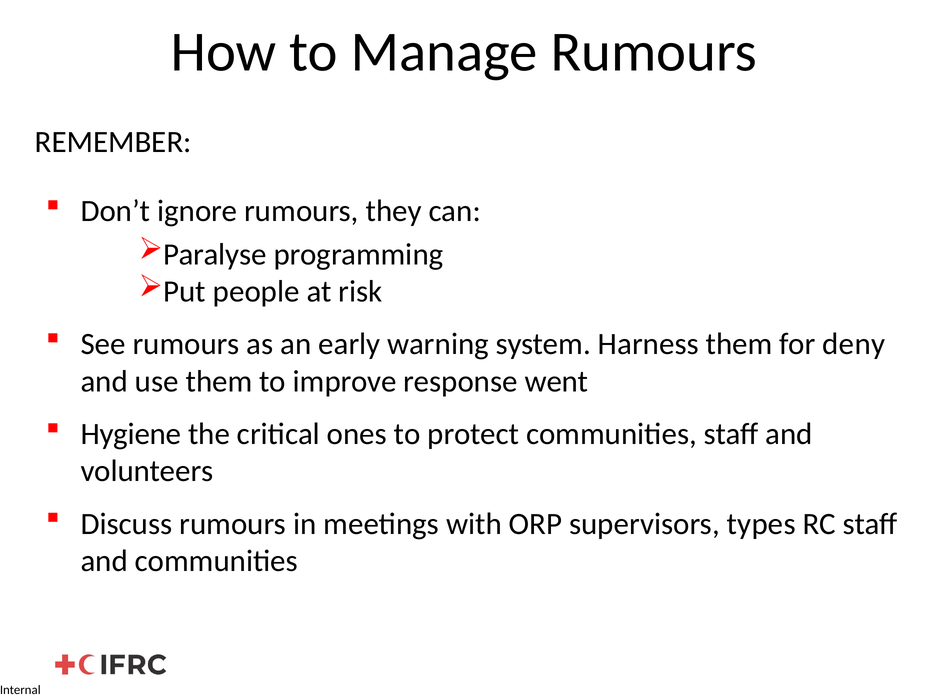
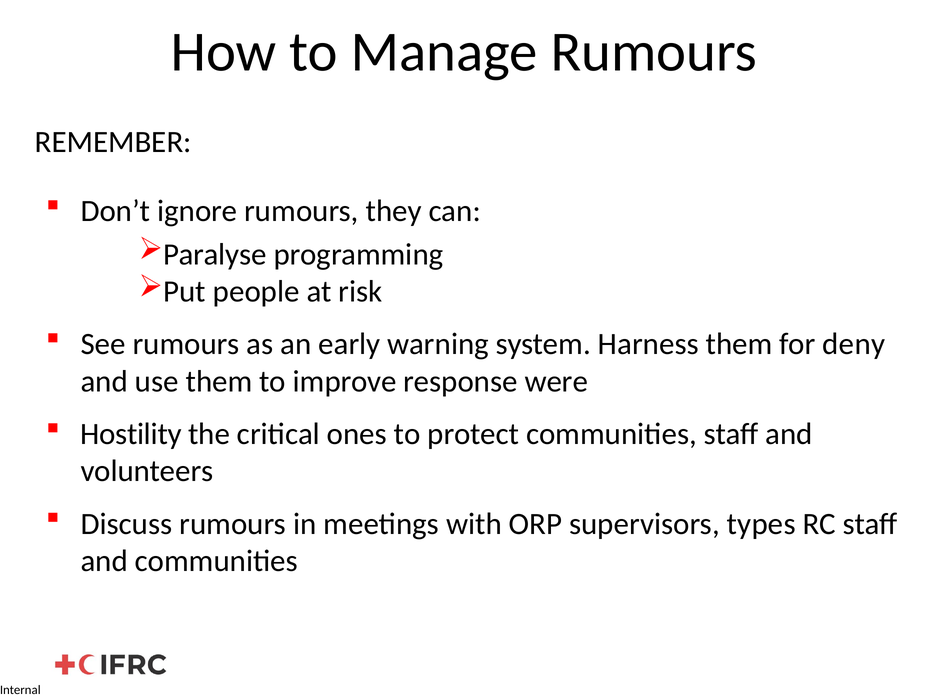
went: went -> were (556, 381)
Hygiene: Hygiene -> Hostility (131, 434)
